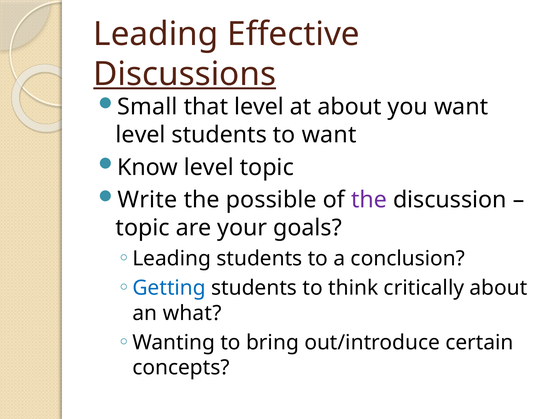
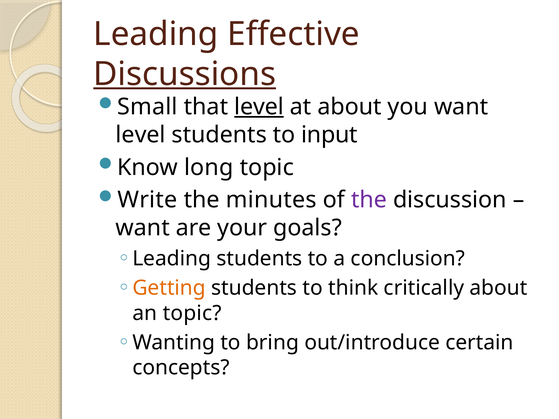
level underline: none -> present (259, 107)
to want: want -> input (329, 135)
Know level: level -> long (209, 167)
possible: possible -> minutes (271, 200)
topic: topic -> want (143, 228)
Getting colour: blue -> orange (169, 288)
an what: what -> topic (192, 313)
